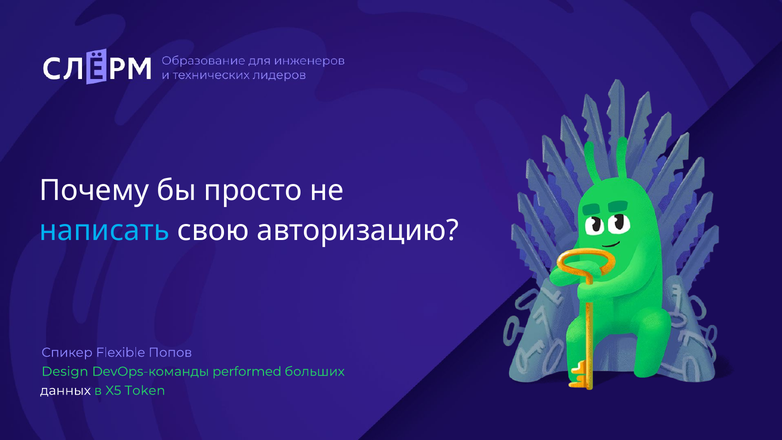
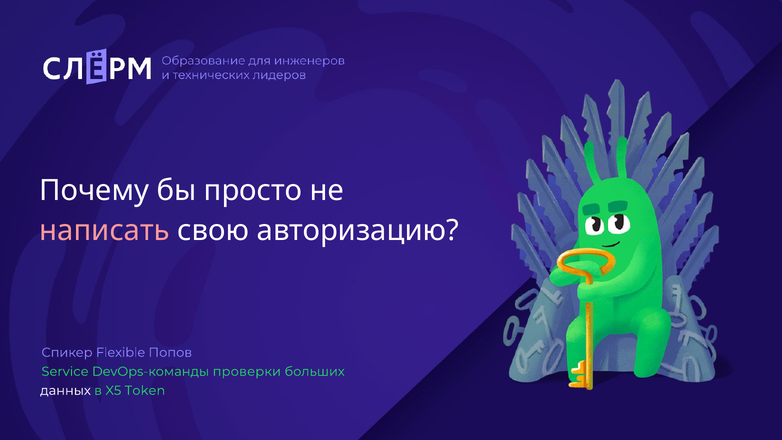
написать colour: light blue -> pink (105, 230)
Design: Design -> Service (65, 371)
performed: performed -> проверки (247, 371)
